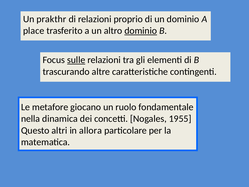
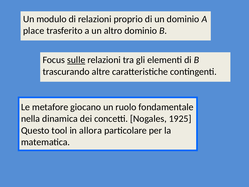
prakthr: prakthr -> modulo (51, 19)
dominio underline: present -> none (141, 31)
1955: 1955 -> 1925 (180, 119)
altri: altri -> tool (59, 130)
